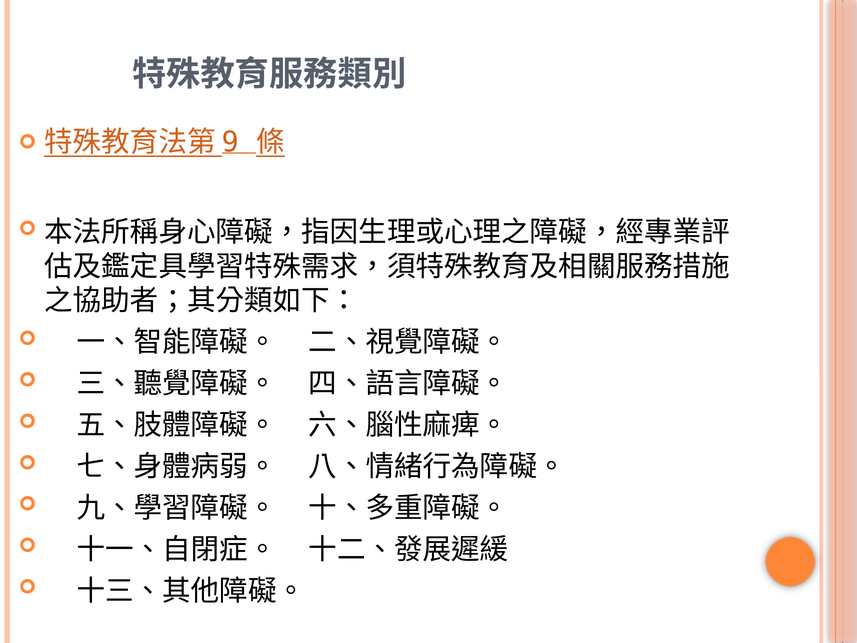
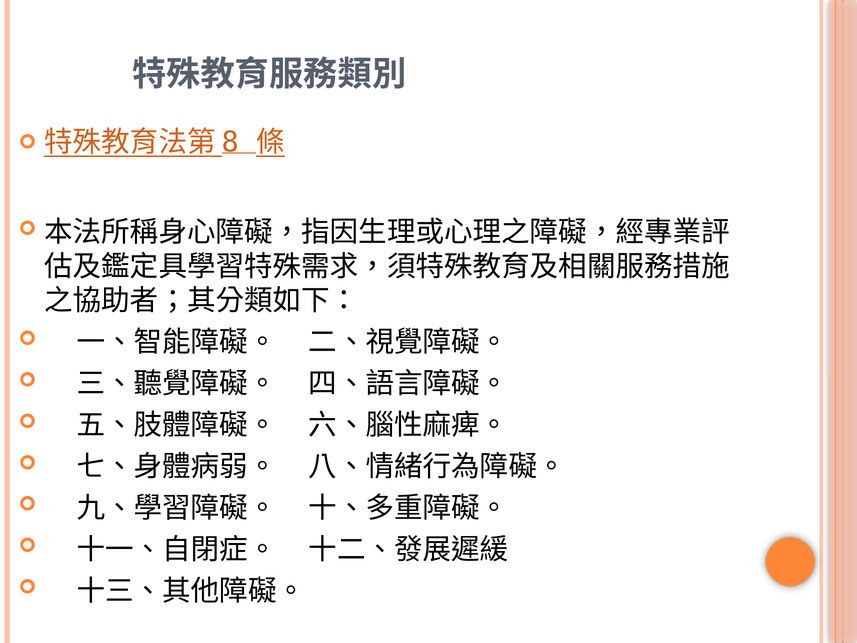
9: 9 -> 8 (231, 142)
